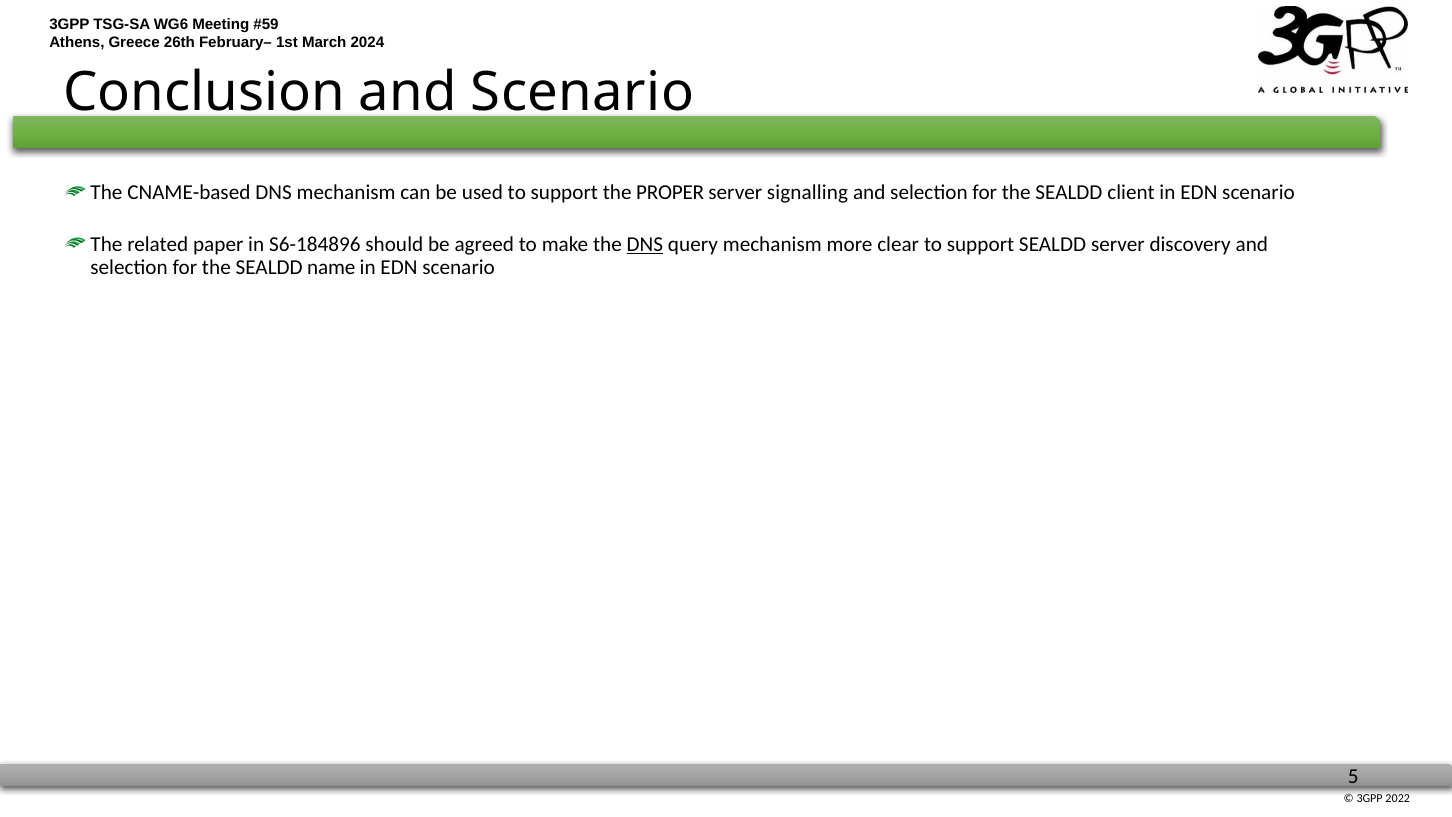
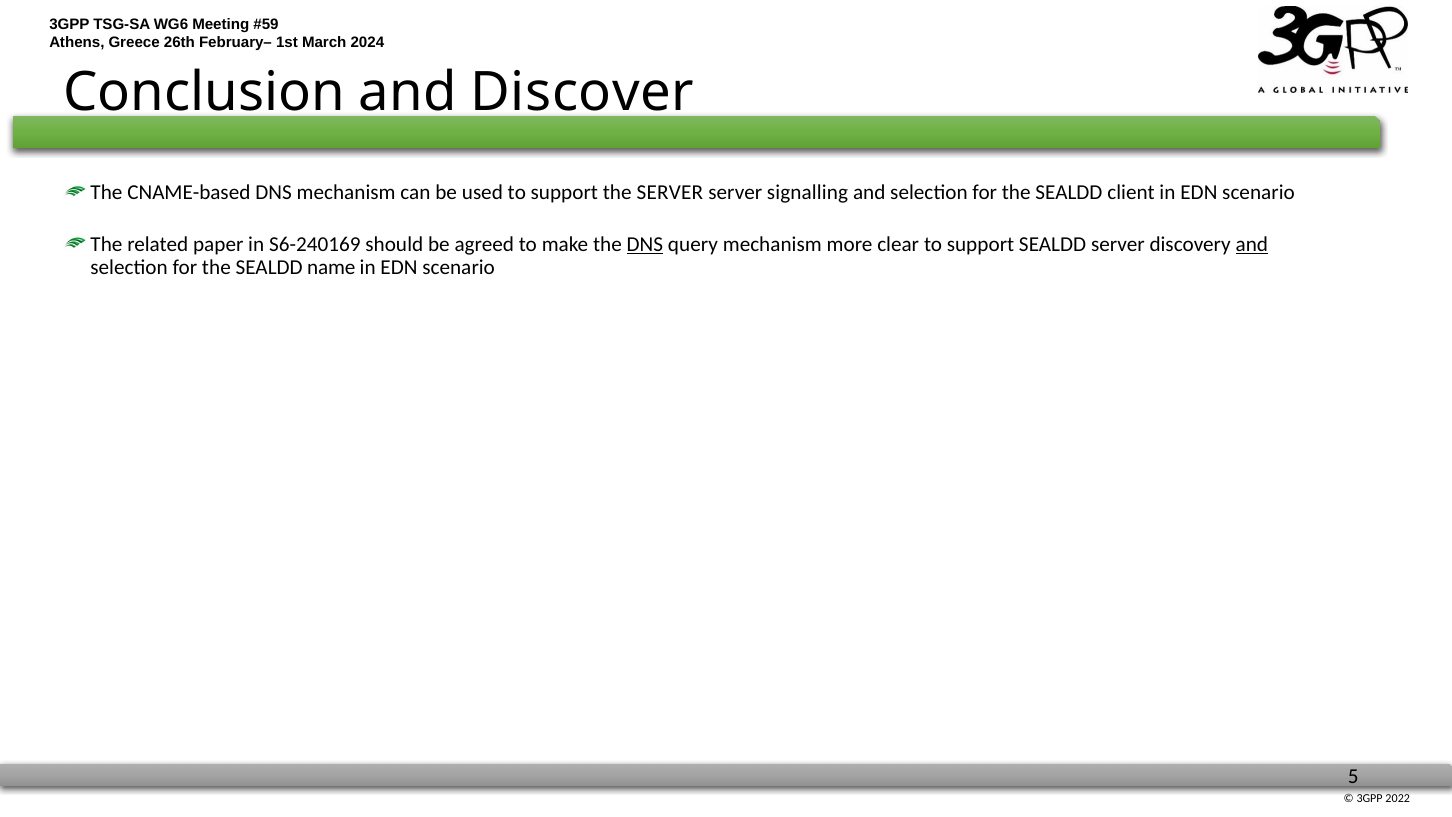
and Scenario: Scenario -> Discover (582, 92)
the PROPER: PROPER -> SERVER (670, 193)
S6-184896: S6-184896 -> S6-240169 (315, 244)
and underline: none -> present (1252, 244)
